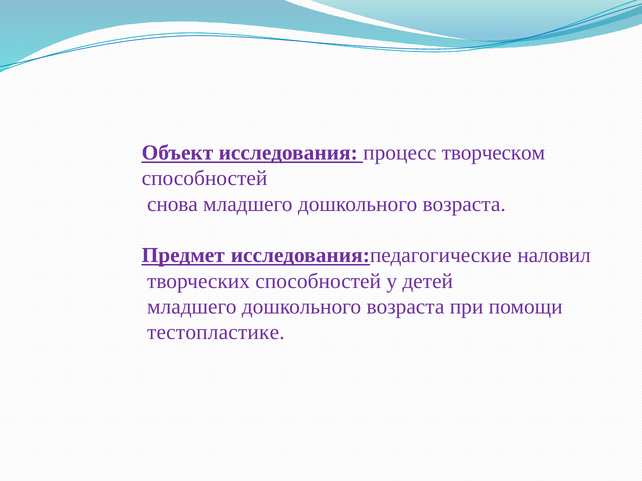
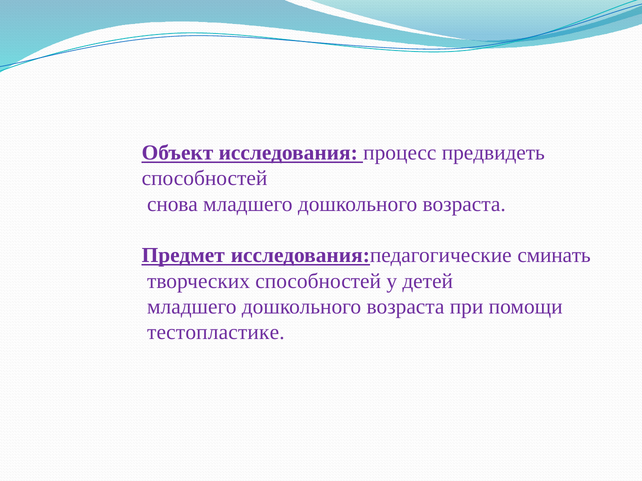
творческом: творческом -> предвидеть (493, 153)
наловил: наловил -> сминать (554, 256)
